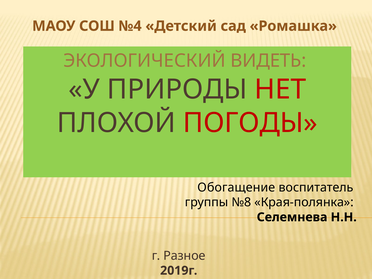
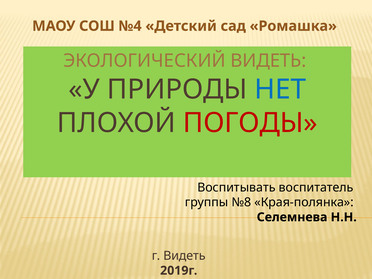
НЕТ colour: red -> blue (280, 89)
Обогащение: Обогащение -> Воспитывать (236, 187)
г Разное: Разное -> Видеть (184, 256)
